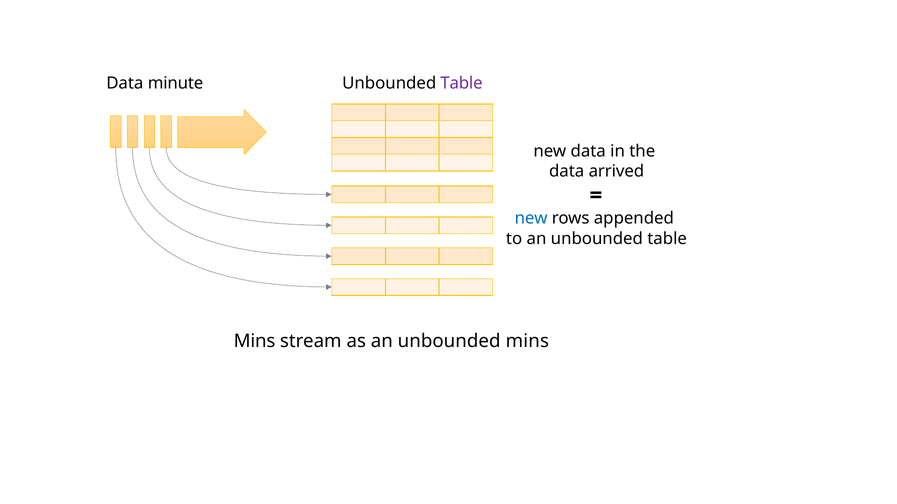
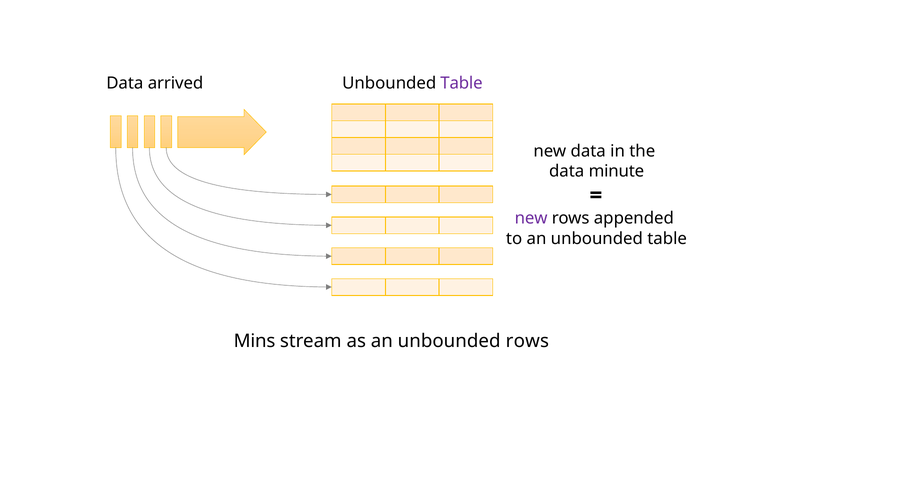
minute: minute -> arrived (175, 83)
arrived: arrived -> minute (616, 172)
new colour: blue -> purple (531, 219)
unbounded mins: mins -> rows (527, 341)
